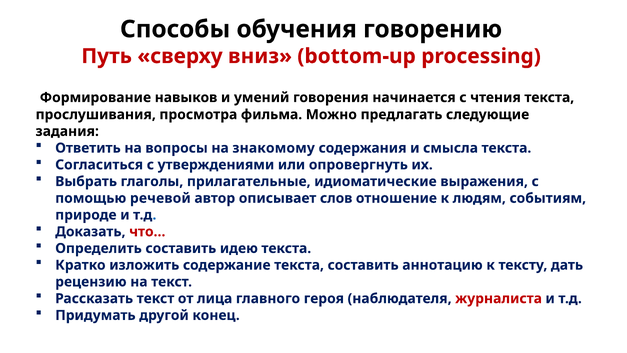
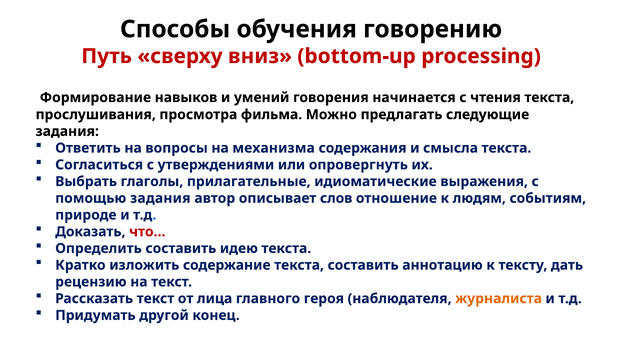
знакомому: знакомому -> механизма (274, 148)
помощью речевой: речевой -> задания (160, 198)
журналиста colour: red -> orange (499, 298)
